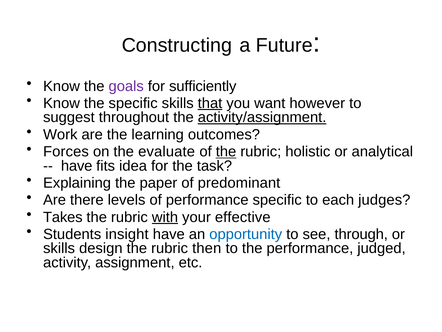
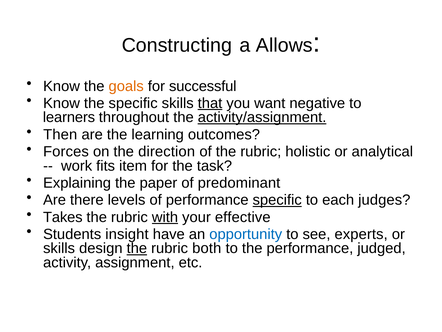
Future: Future -> Allows (284, 45)
goals colour: purple -> orange (126, 86)
sufficiently: sufficiently -> successful (203, 86)
however: however -> negative (317, 103)
suggest: suggest -> learners (69, 117)
Work: Work -> Then (60, 134)
evaluate: evaluate -> direction (167, 151)
the underline: present -> none (226, 151)
have: have -> work (77, 166)
idea: idea -> item (133, 166)
specific underline: none -> present (277, 200)
through: through -> experts (361, 234)
the underline: none -> present (137, 248)
then: then -> both (207, 248)
